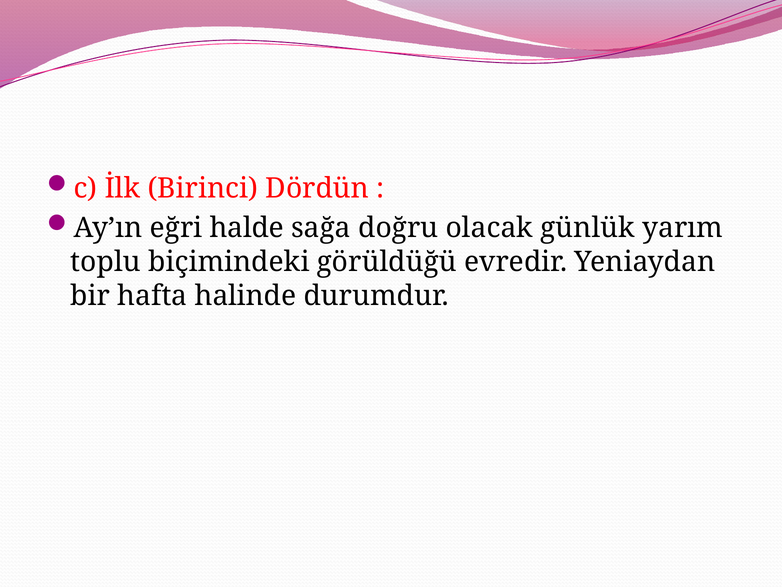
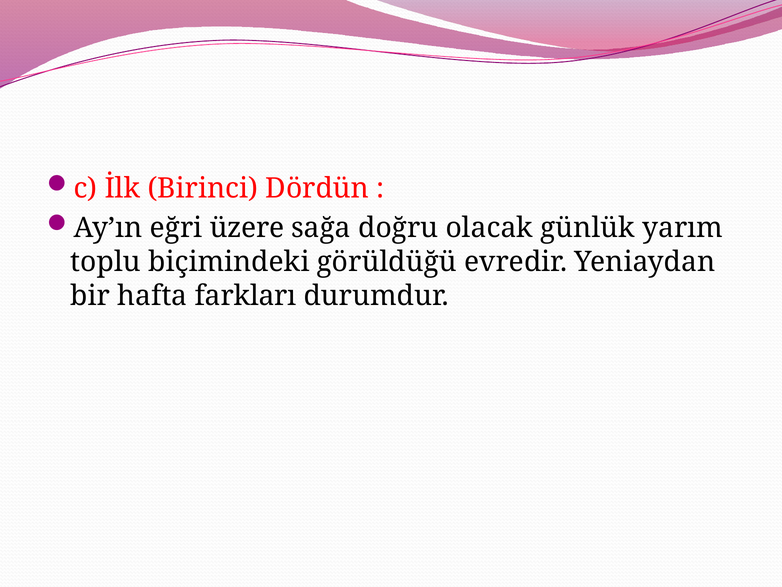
halde: halde -> üzere (247, 228)
halinde: halinde -> farkları (246, 296)
